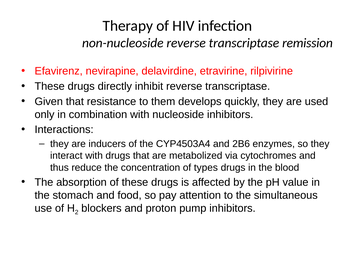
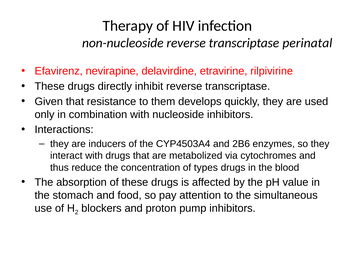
remission: remission -> perinatal (307, 43)
